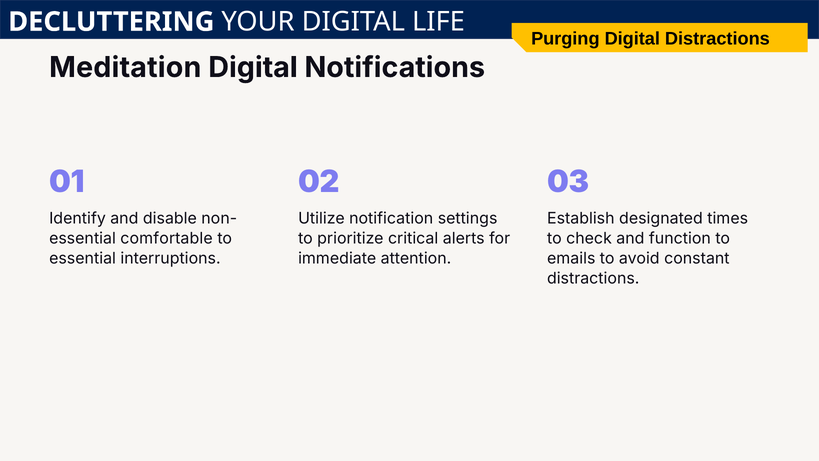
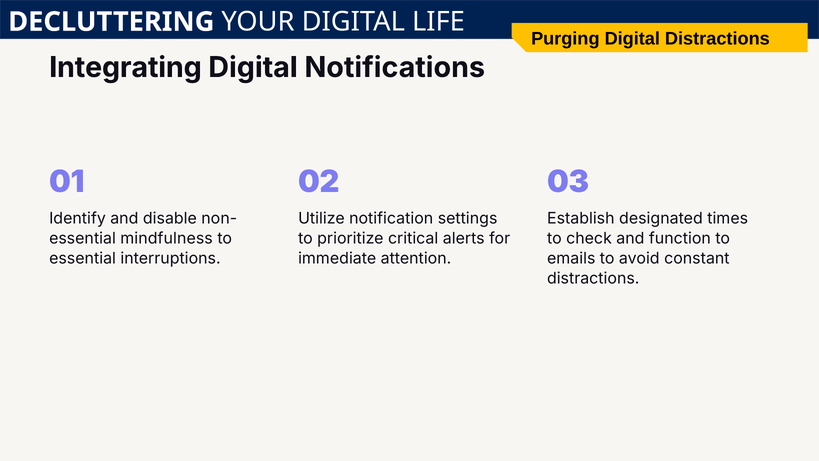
Meditation: Meditation -> Integrating (125, 67)
comfortable: comfortable -> mindfulness (167, 238)
